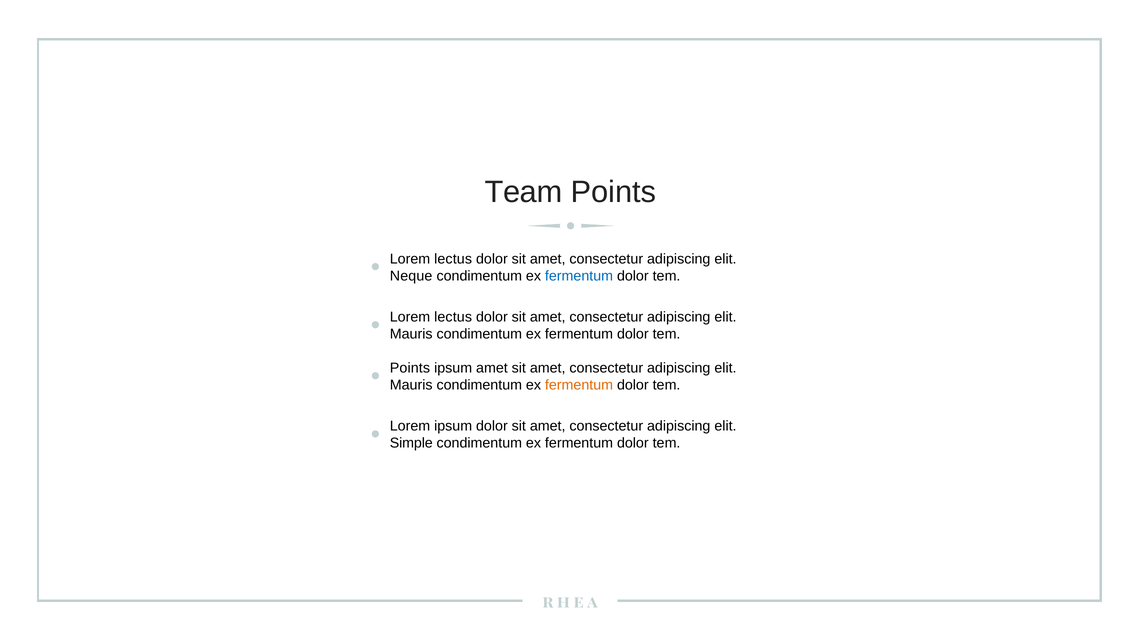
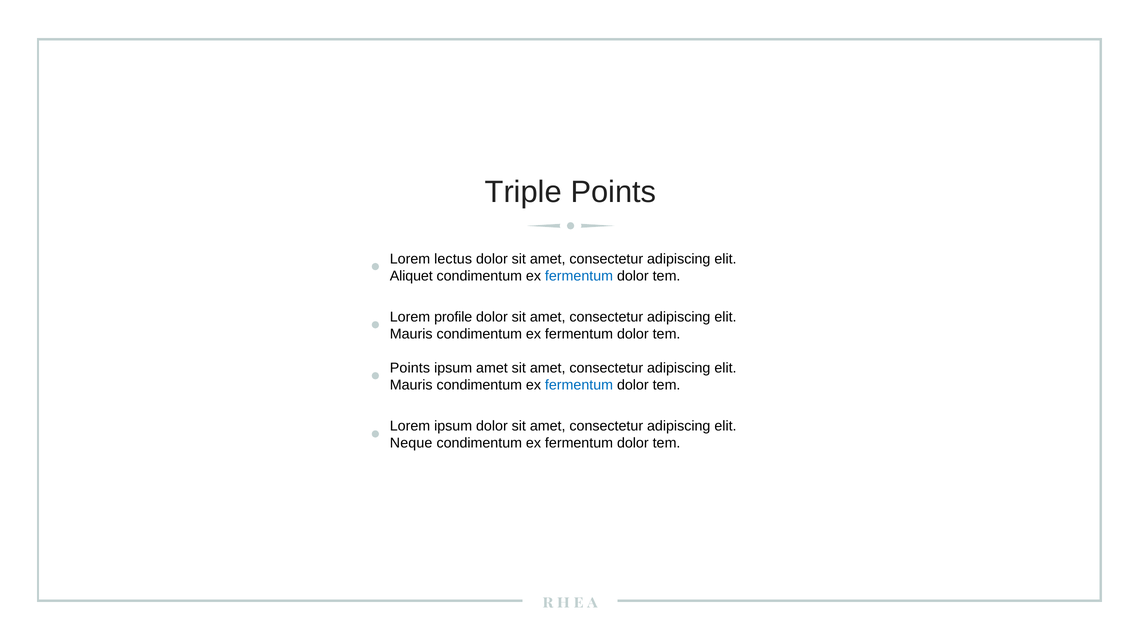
Team: Team -> Triple (523, 192)
Neque: Neque -> Aliquet (411, 276)
lectus: lectus -> profile (453, 317)
fermentum colour: orange -> blue (579, 385)
Simple: Simple -> Neque (411, 443)
